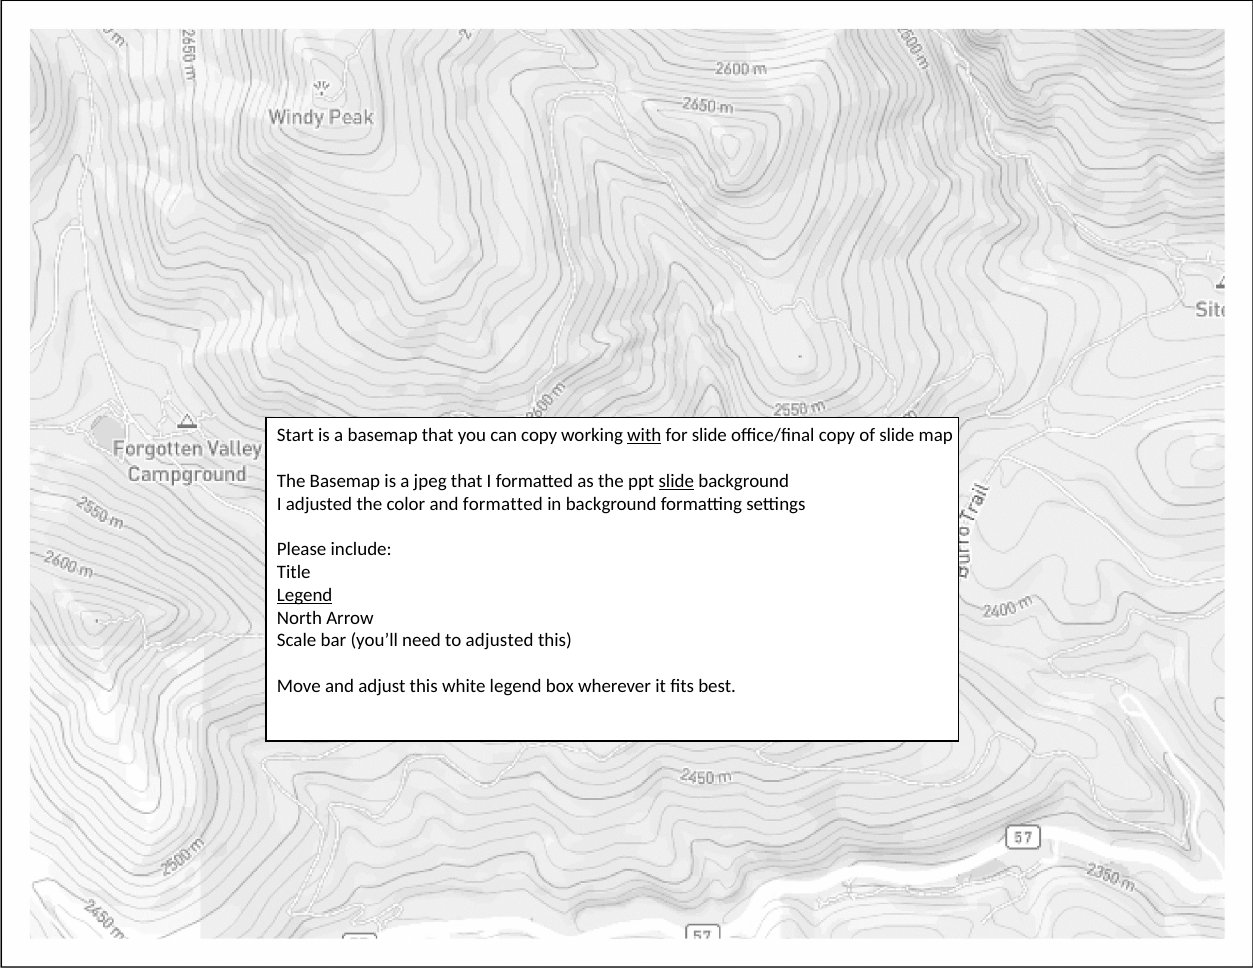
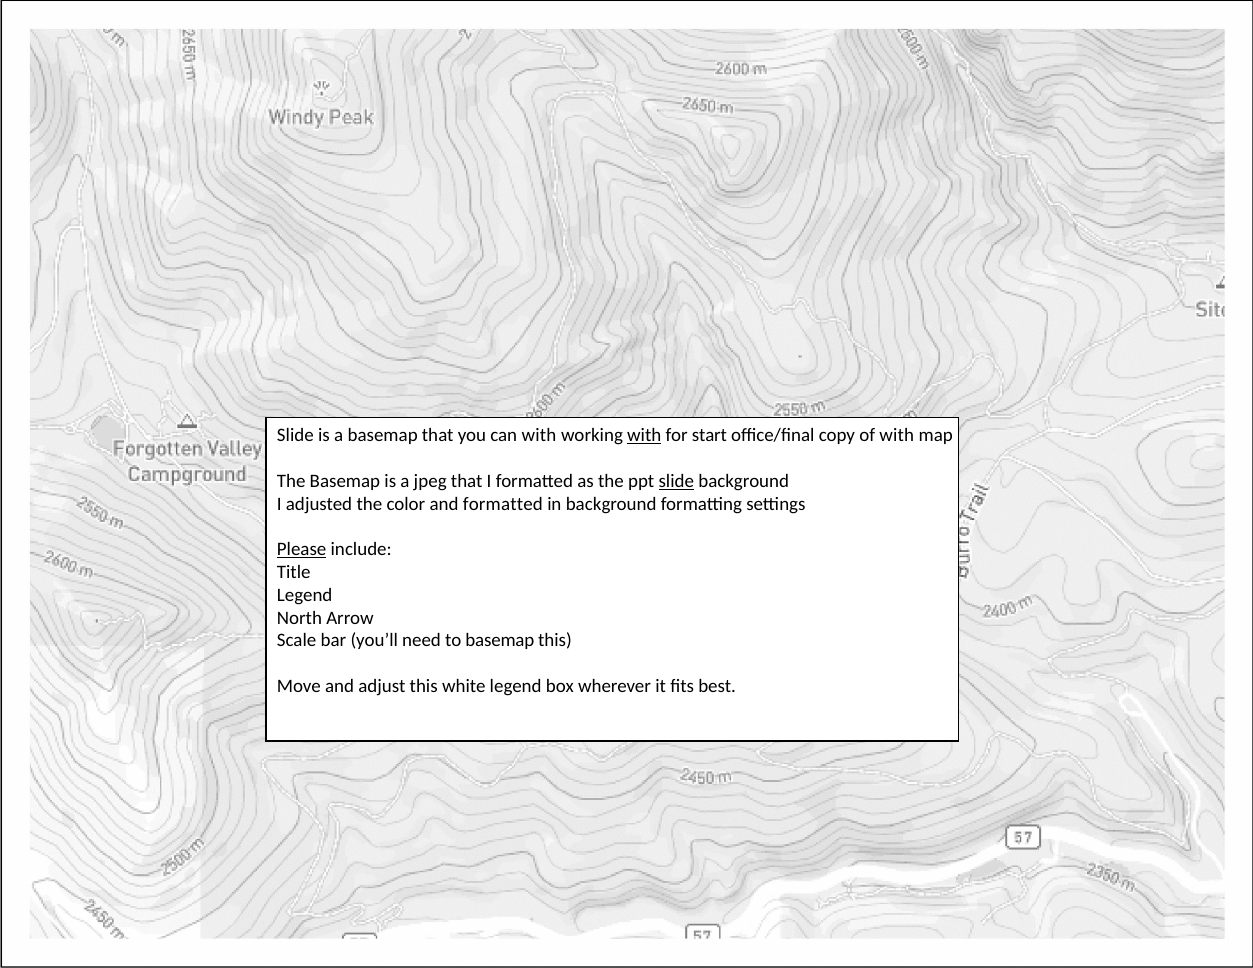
Start: Start -> Slide (295, 436)
can copy: copy -> with (539, 436)
for slide: slide -> start (709, 436)
of slide: slide -> with (897, 436)
Please underline: none -> present (302, 550)
Legend underline: present -> none (305, 595)
to adjusted: adjusted -> basemap (500, 641)
